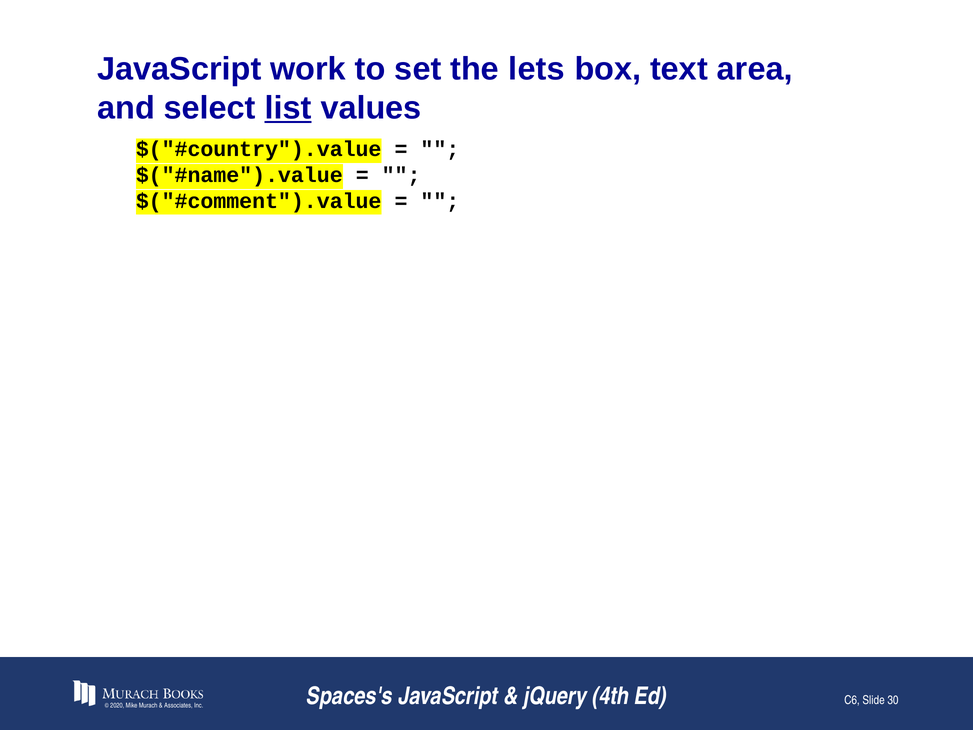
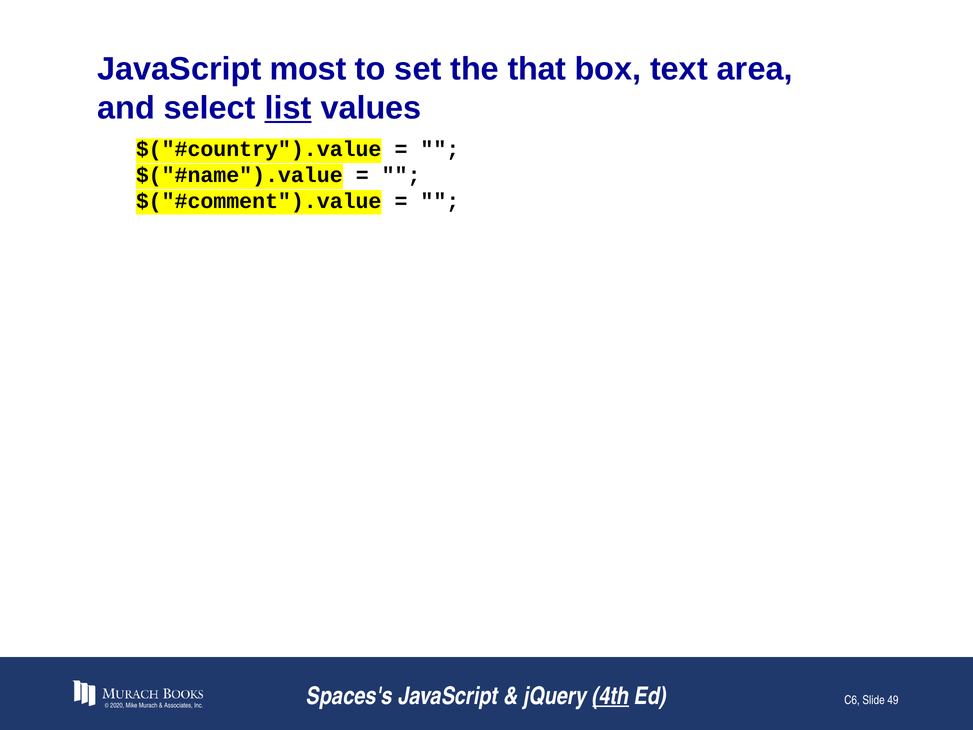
work: work -> most (308, 69)
lets: lets -> that (537, 69)
4th underline: none -> present (611, 696)
30: 30 -> 49 (893, 700)
